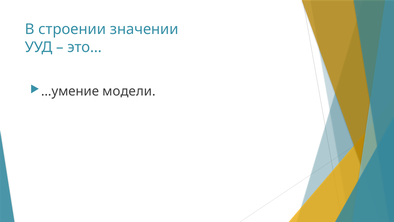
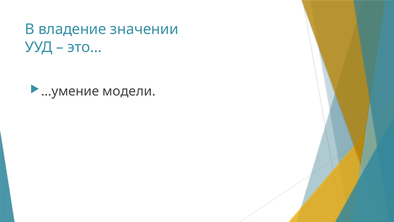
строении: строении -> владение (72, 29)
